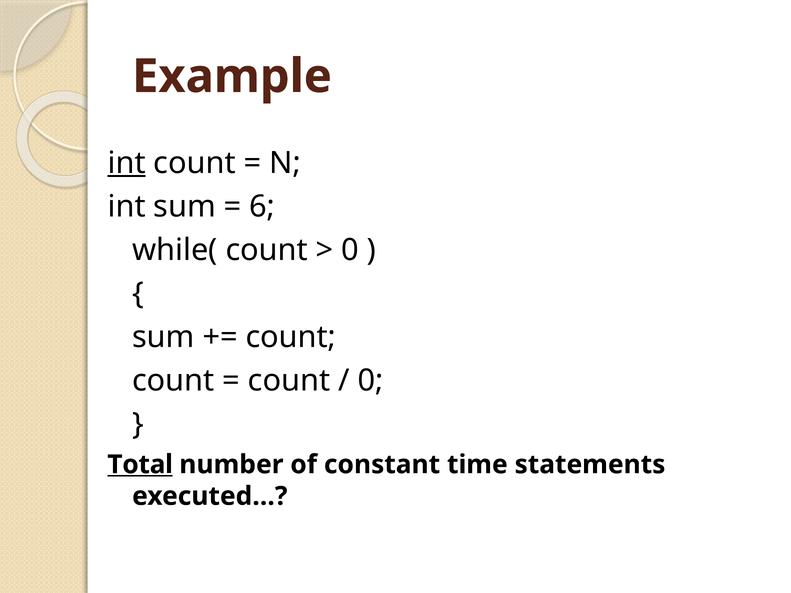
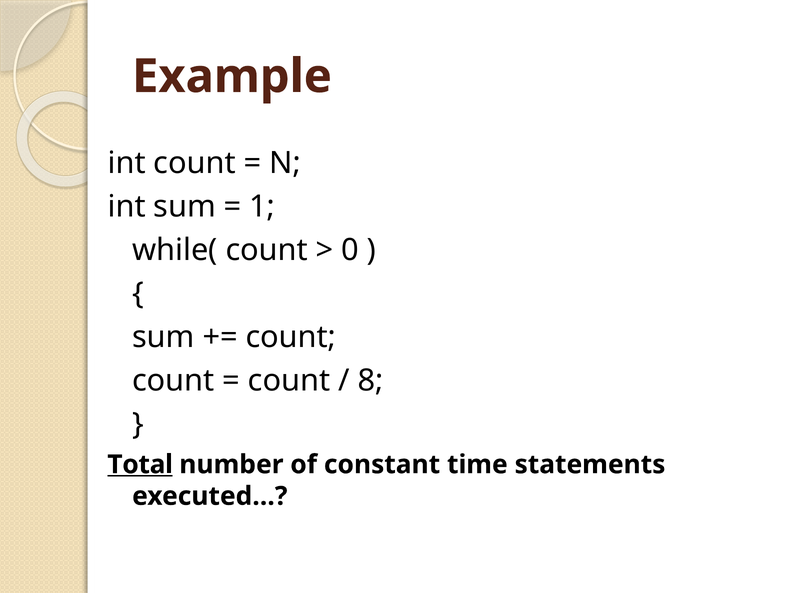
int underline: present -> none (127, 163)
6: 6 -> 1 (262, 206)
0: 0 -> 8 (371, 381)
